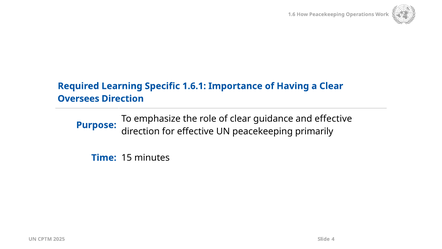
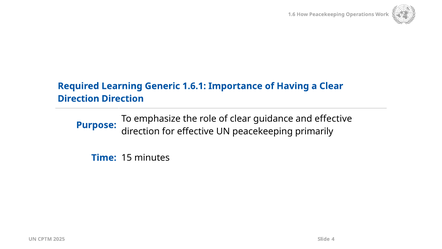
Specific: Specific -> Generic (162, 86)
Oversees: Oversees -> Direction (78, 99)
